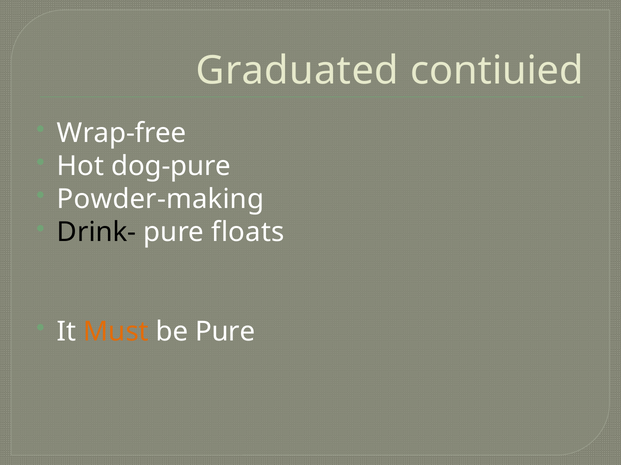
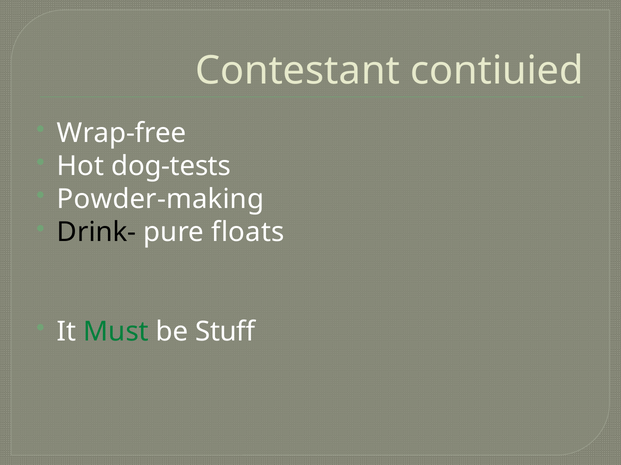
Graduated: Graduated -> Contestant (297, 71)
dog-pure: dog-pure -> dog-tests (171, 166)
Must colour: orange -> green (116, 332)
be Pure: Pure -> Stuff (225, 332)
